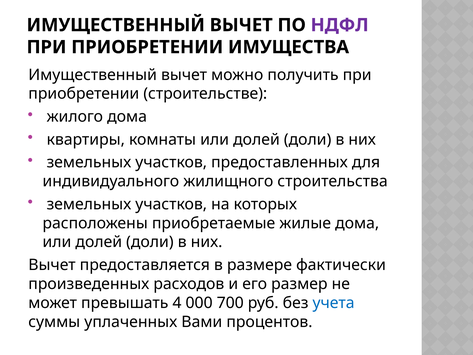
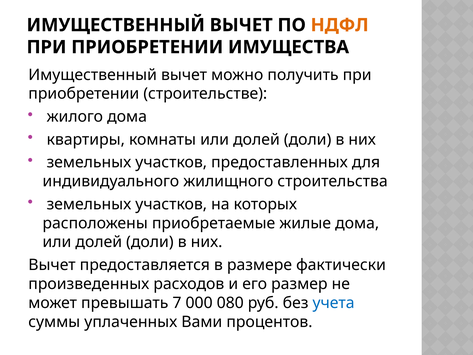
НДФЛ colour: purple -> orange (340, 25)
4: 4 -> 7 (177, 303)
700: 700 -> 080 (230, 303)
